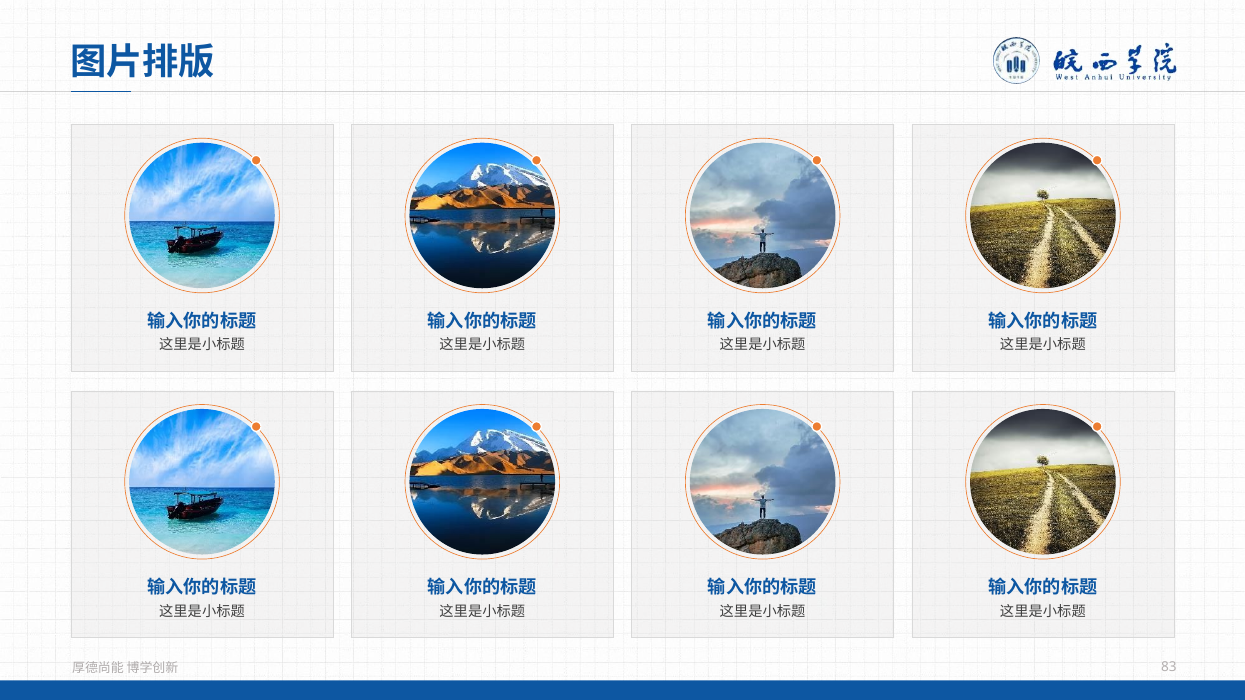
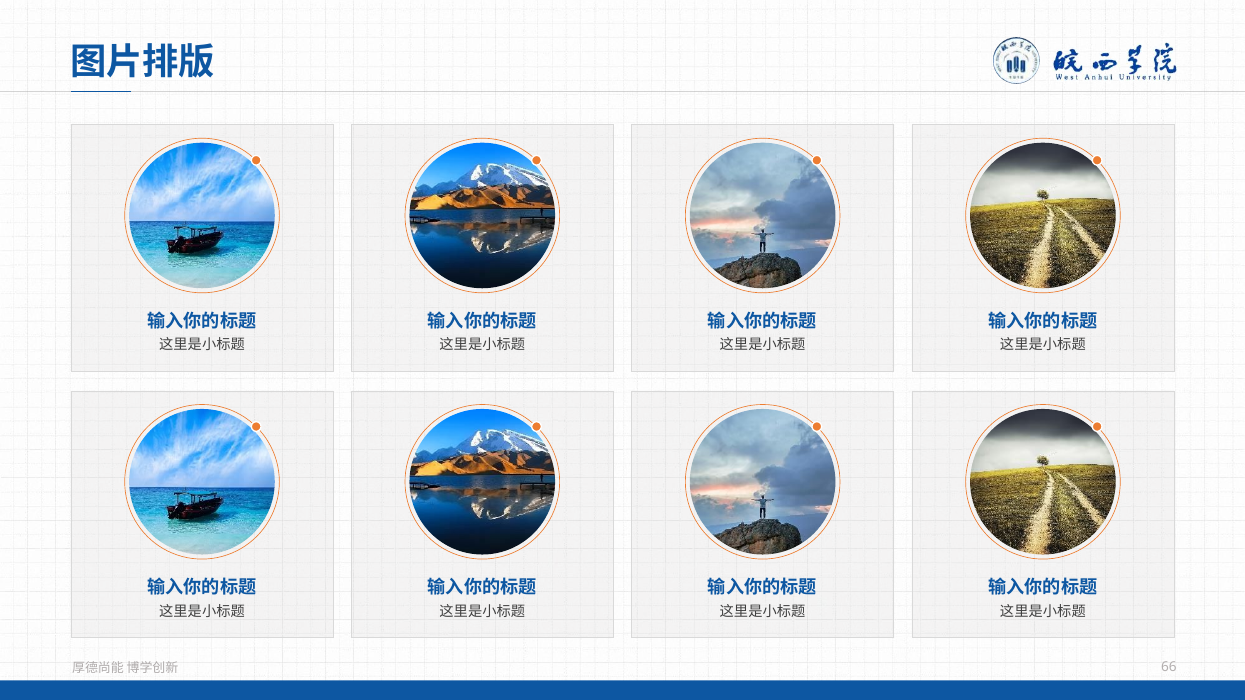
83: 83 -> 66 (1169, 668)
